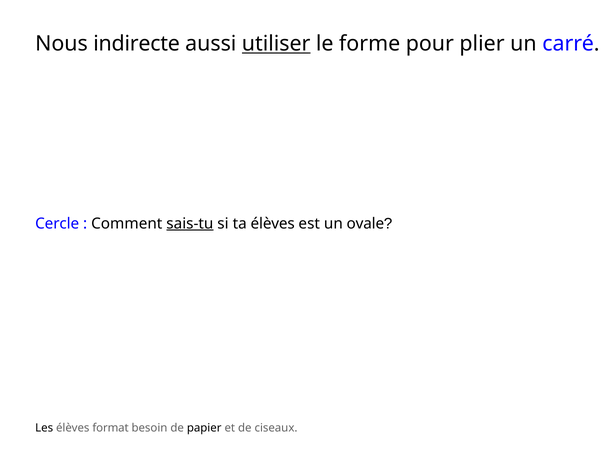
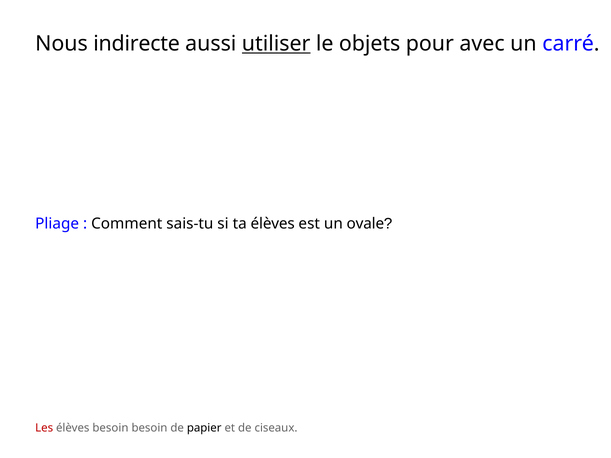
forme: forme -> objets (370, 44)
plier: plier -> avec (482, 44)
Cercle: Cercle -> Pliage (57, 224)
sais-tu underline: present -> none (190, 224)
Les colour: black -> red (44, 428)
élèves format: format -> besoin (110, 428)
